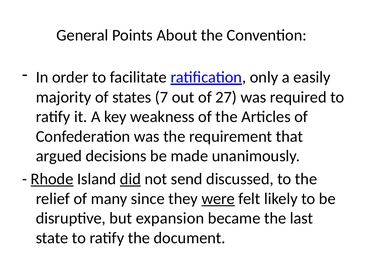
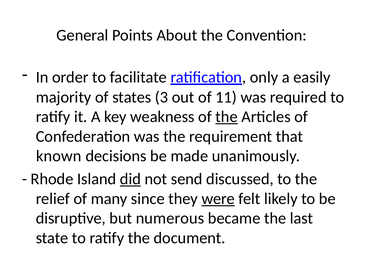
7: 7 -> 3 (162, 97)
27: 27 -> 11 (226, 97)
the underline: none -> present (227, 117)
argued: argued -> known (59, 156)
Rhode underline: present -> none (52, 179)
expansion: expansion -> numerous (170, 218)
